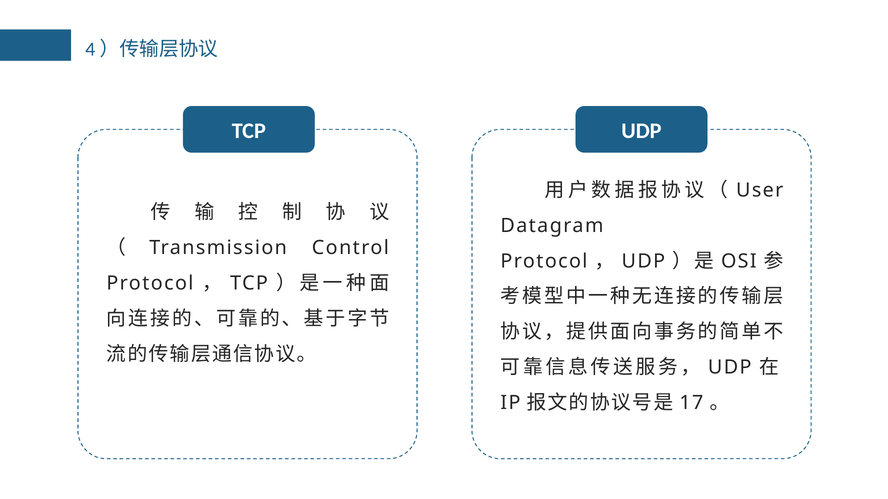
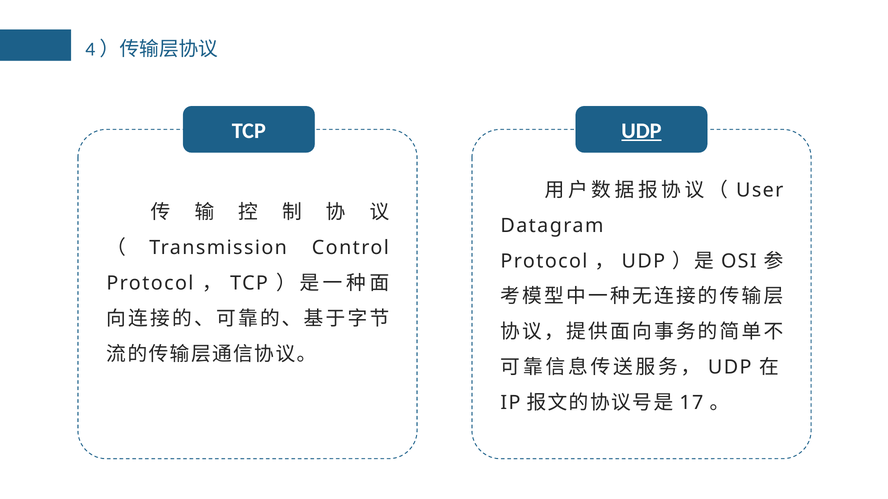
UDP underline: none -> present (641, 131)
